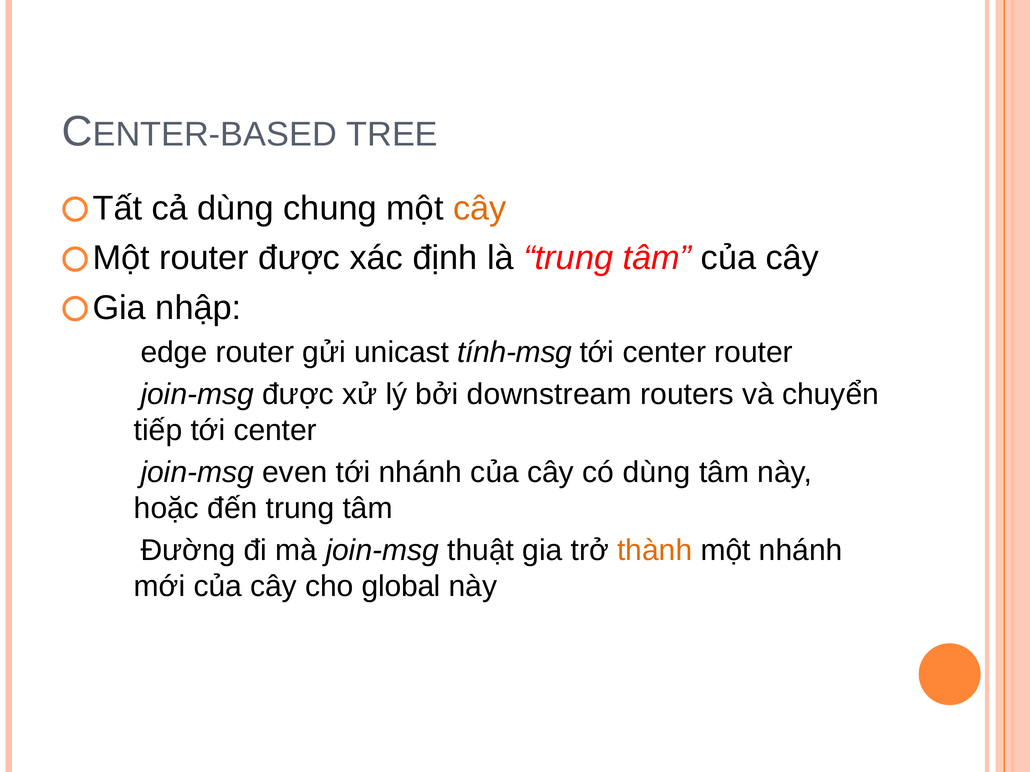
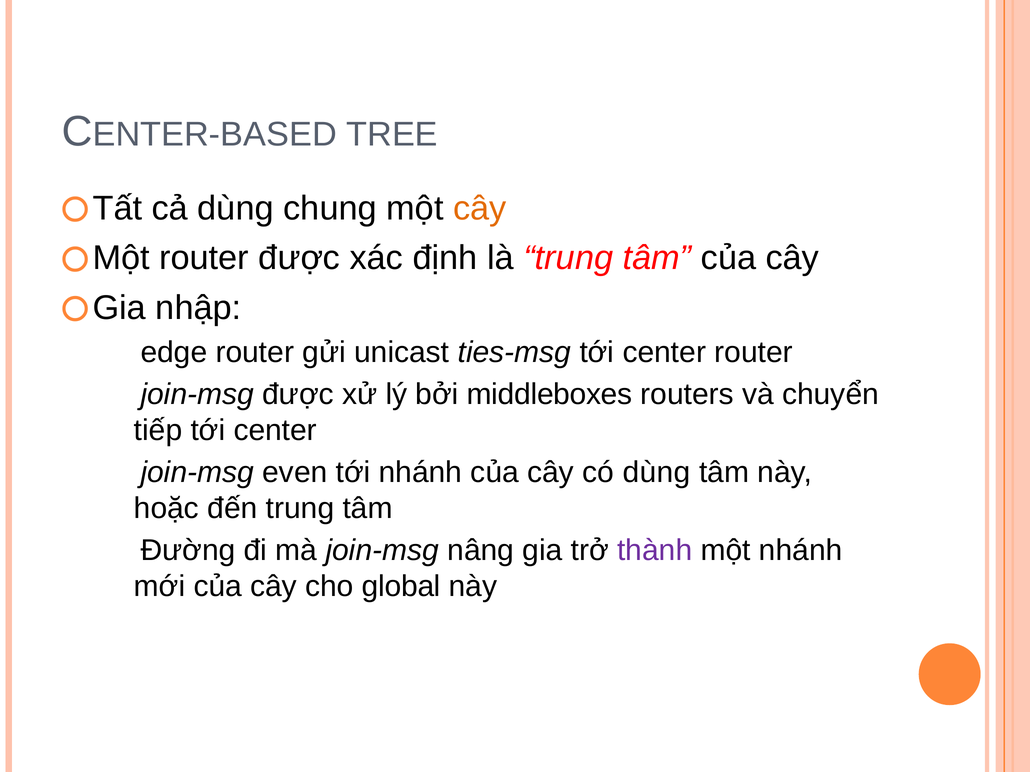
tính-msg: tính-msg -> ties-msg (514, 352)
downstream: downstream -> middleboxes (550, 394)
thuật: thuật -> nâng (481, 551)
thành colour: orange -> purple (655, 551)
